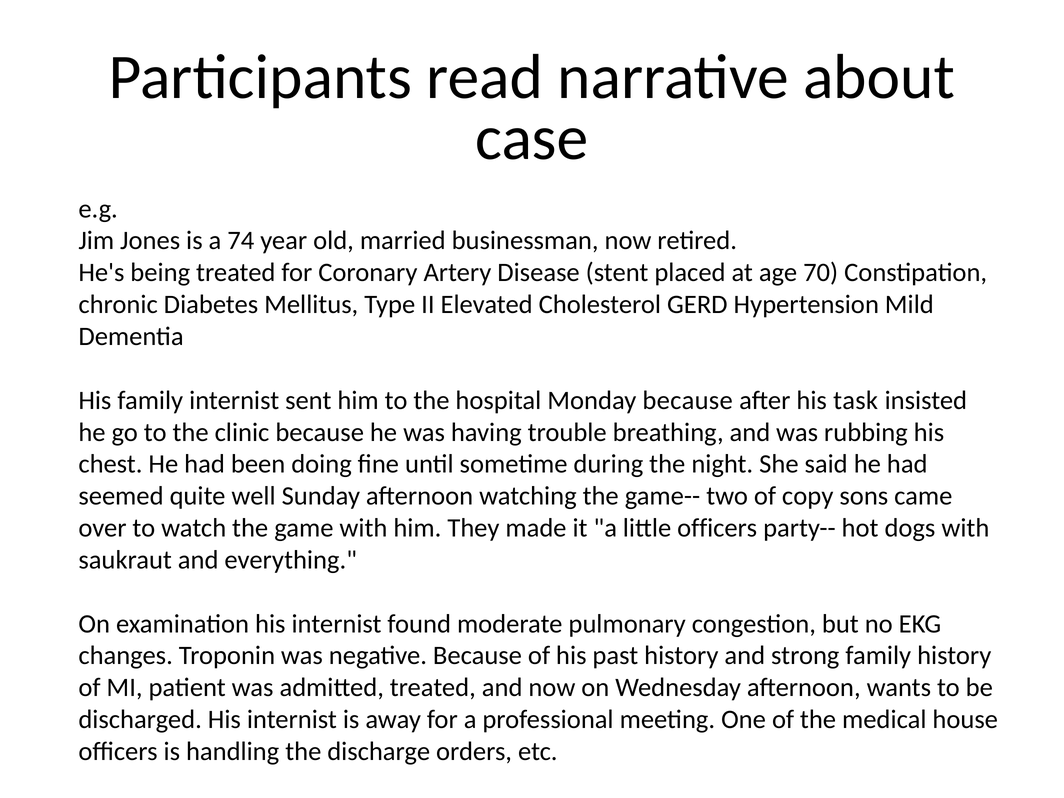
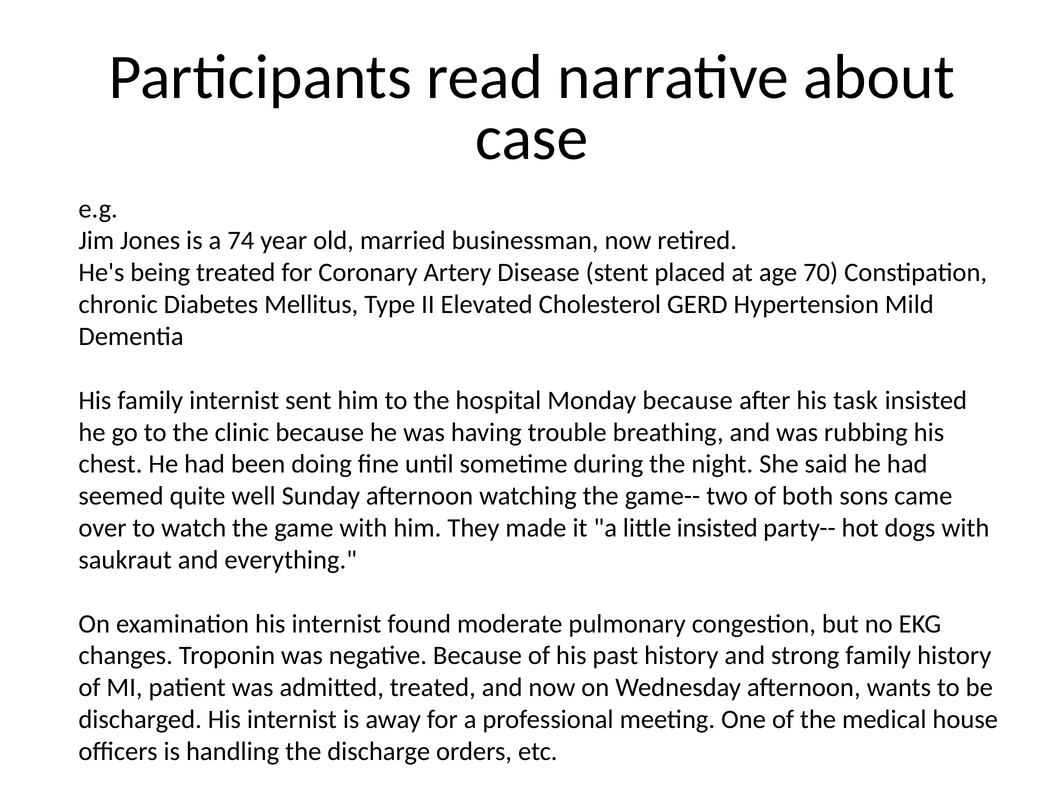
copy: copy -> both (808, 496)
little officers: officers -> insisted (717, 528)
